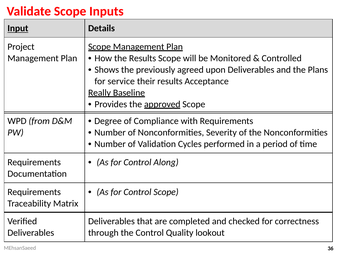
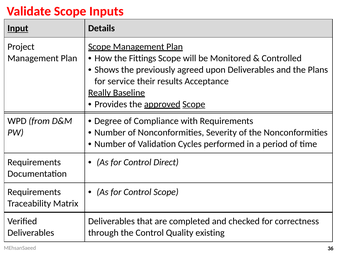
the Results: Results -> Fittings (143, 58)
Scope underline: none -> present (194, 104)
Along: Along -> Direct (166, 162)
lookout: lookout -> existing (210, 232)
